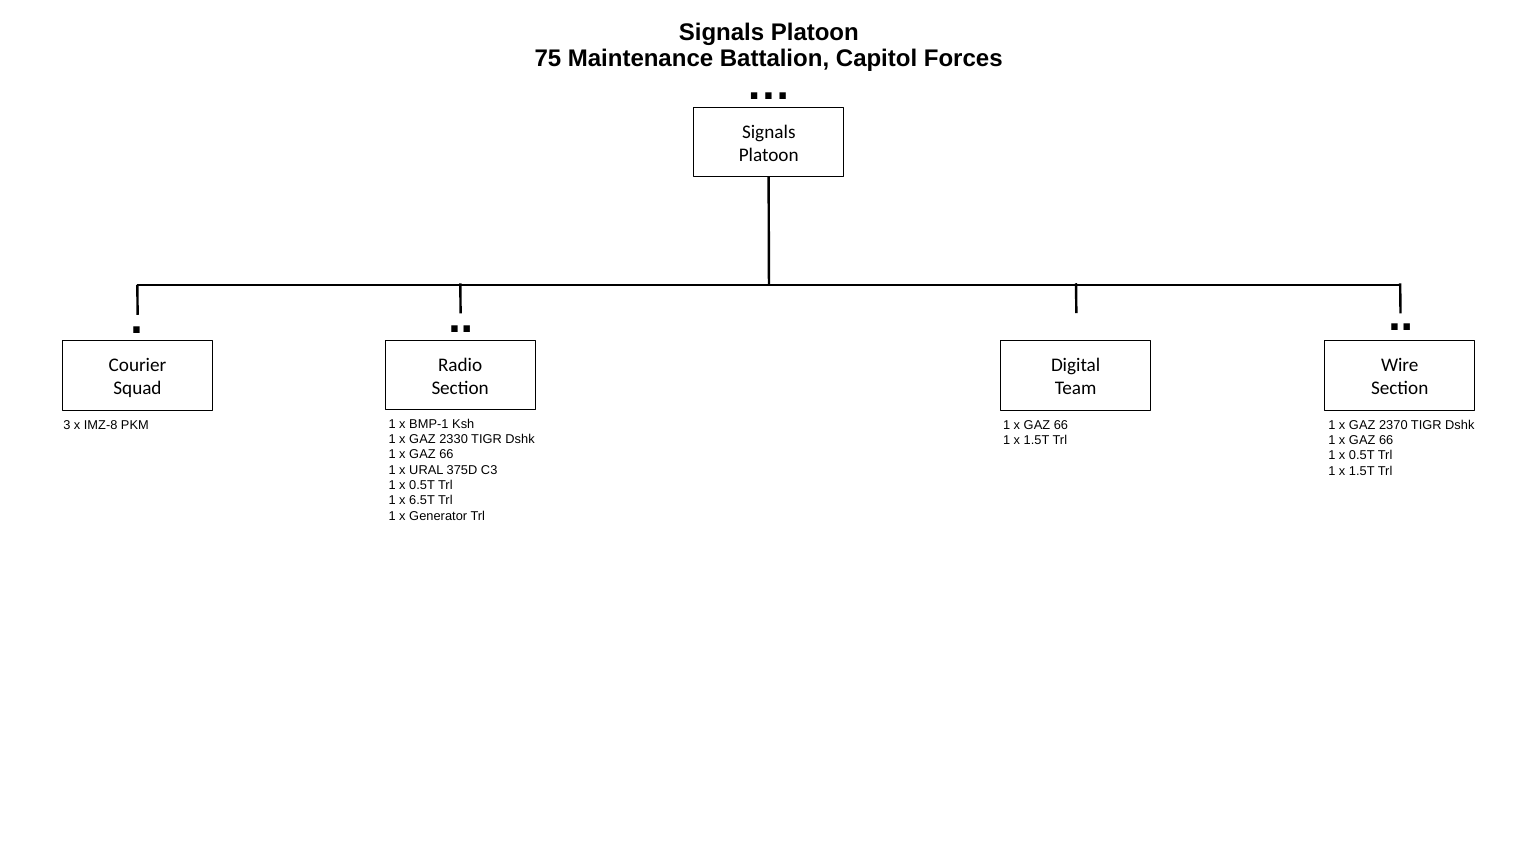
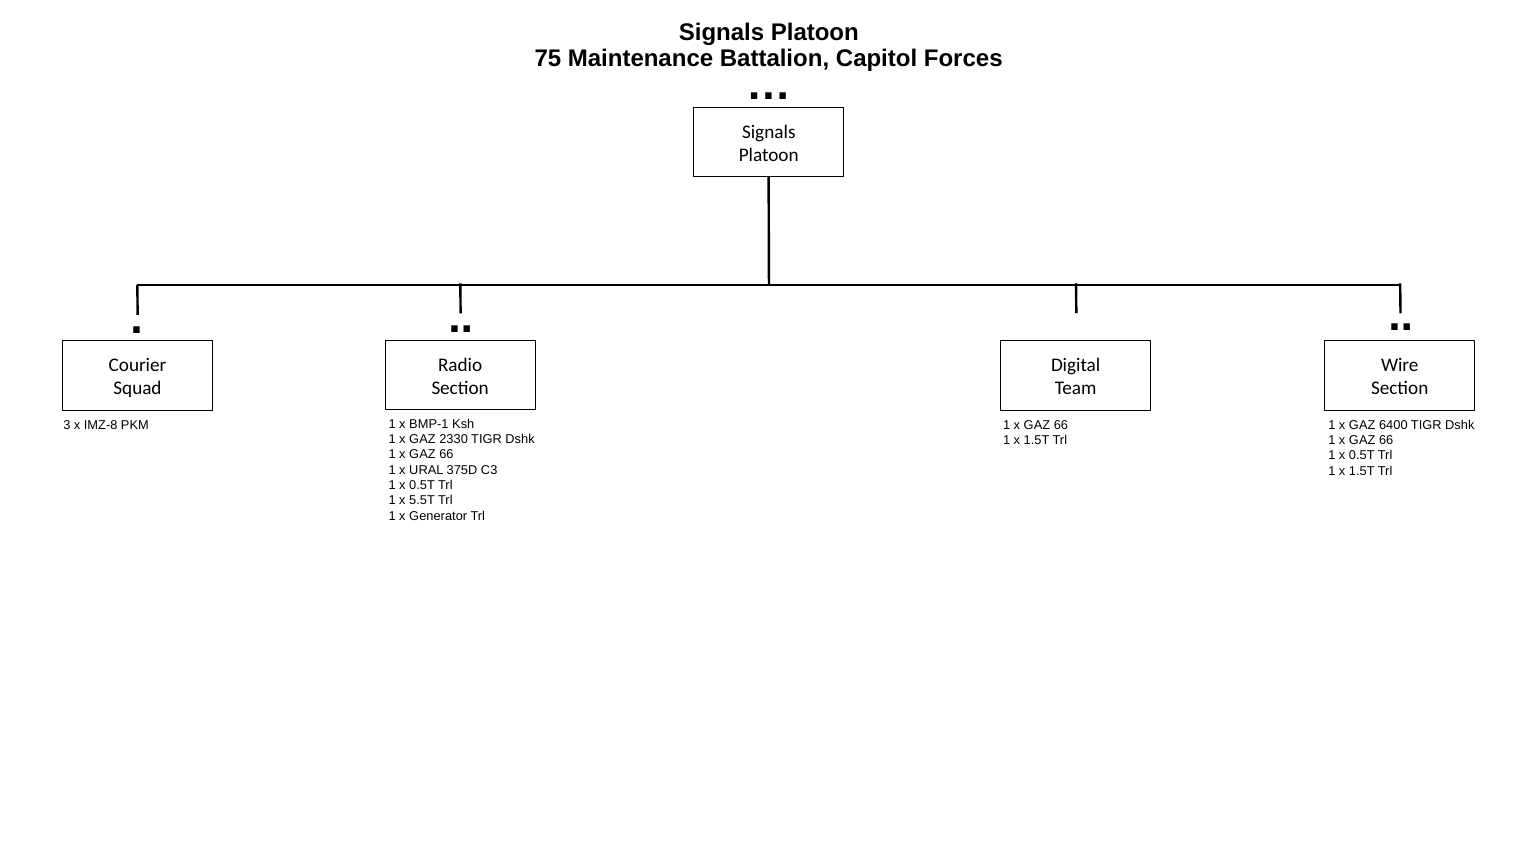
2370: 2370 -> 6400 (1393, 425)
6.5T: 6.5T -> 5.5T (422, 501)
